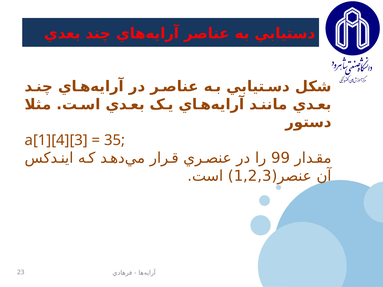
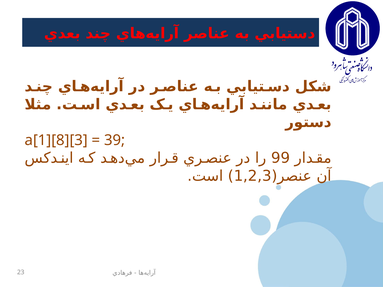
a[1][4][3: a[1][4][3 -> a[1][8][3 (56, 140)
35: 35 -> 39 (115, 140)
